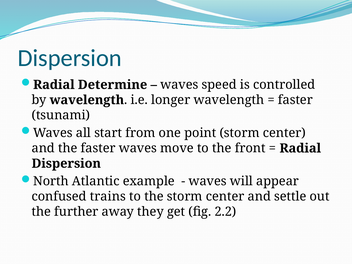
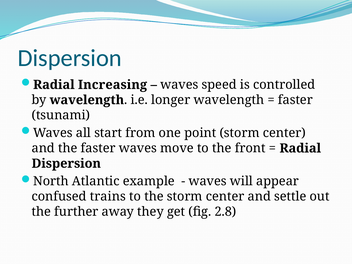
Determine: Determine -> Increasing (113, 85)
2.2: 2.2 -> 2.8 (225, 212)
